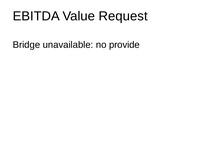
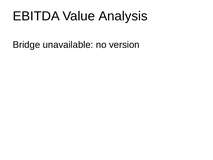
Request: Request -> Analysis (123, 16)
provide: provide -> version (124, 45)
